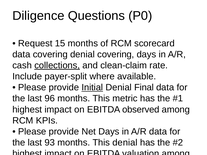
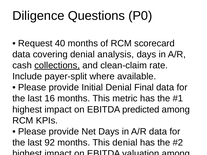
15: 15 -> 40 (60, 43)
denial covering: covering -> analysis (116, 54)
Initial underline: present -> none (92, 88)
96: 96 -> 16 (50, 99)
observed: observed -> predicted (141, 110)
93: 93 -> 92 (50, 143)
